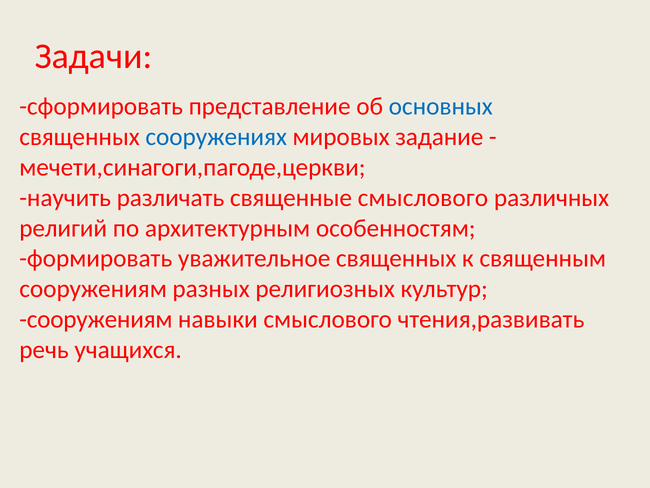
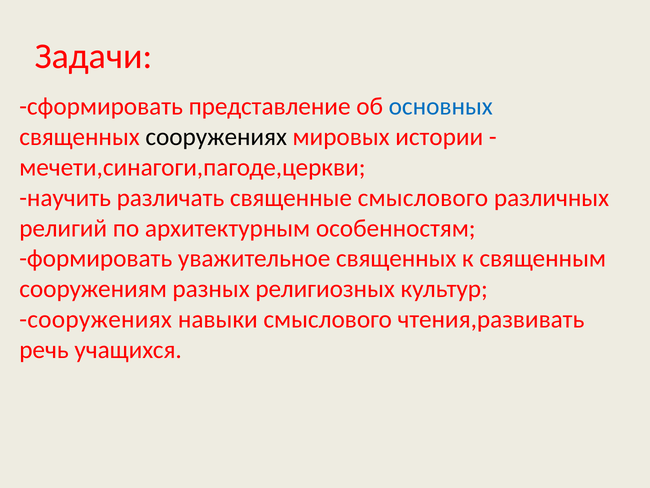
сооружениях colour: blue -> black (216, 137)
задание: задание -> истории (439, 137)
сооружениям: сооружениям -> сооружениях (96, 319)
